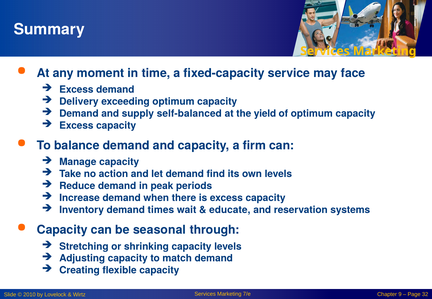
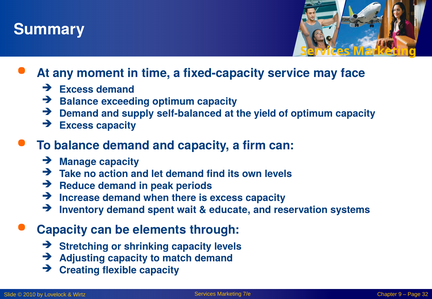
Delivery: Delivery -> Balance (79, 102)
times: times -> spent (161, 210)
seasonal: seasonal -> elements (160, 230)
